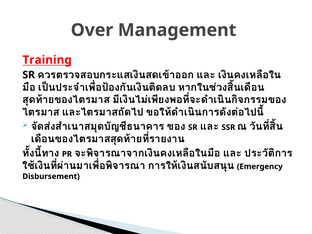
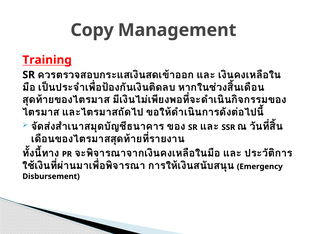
Over: Over -> Copy (92, 30)
